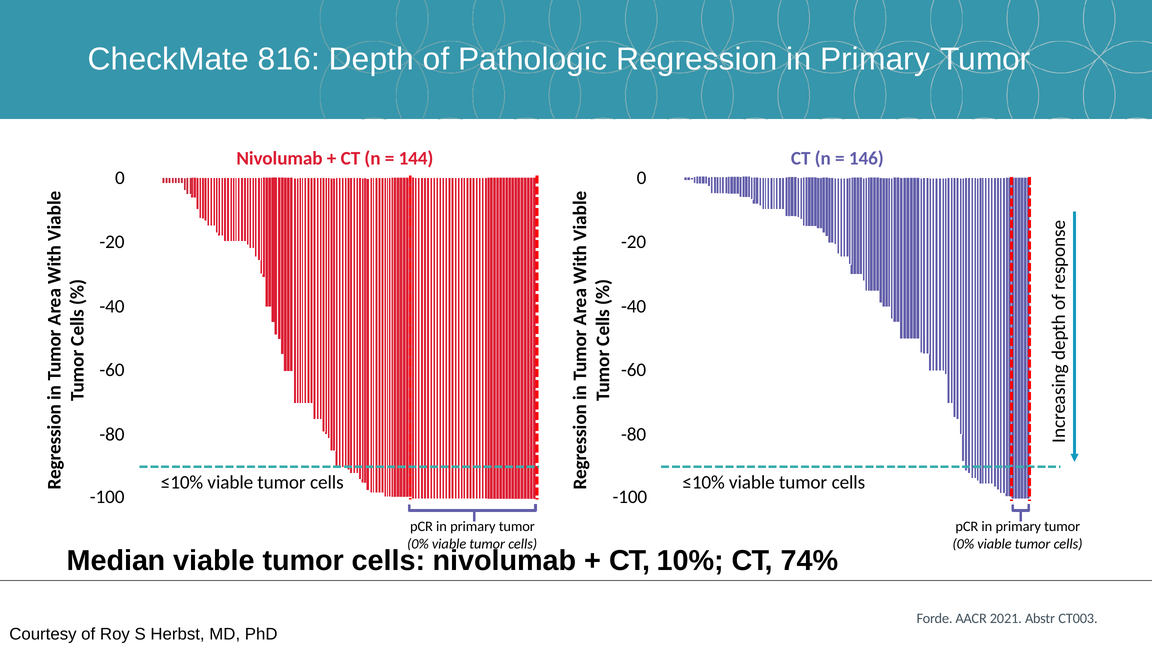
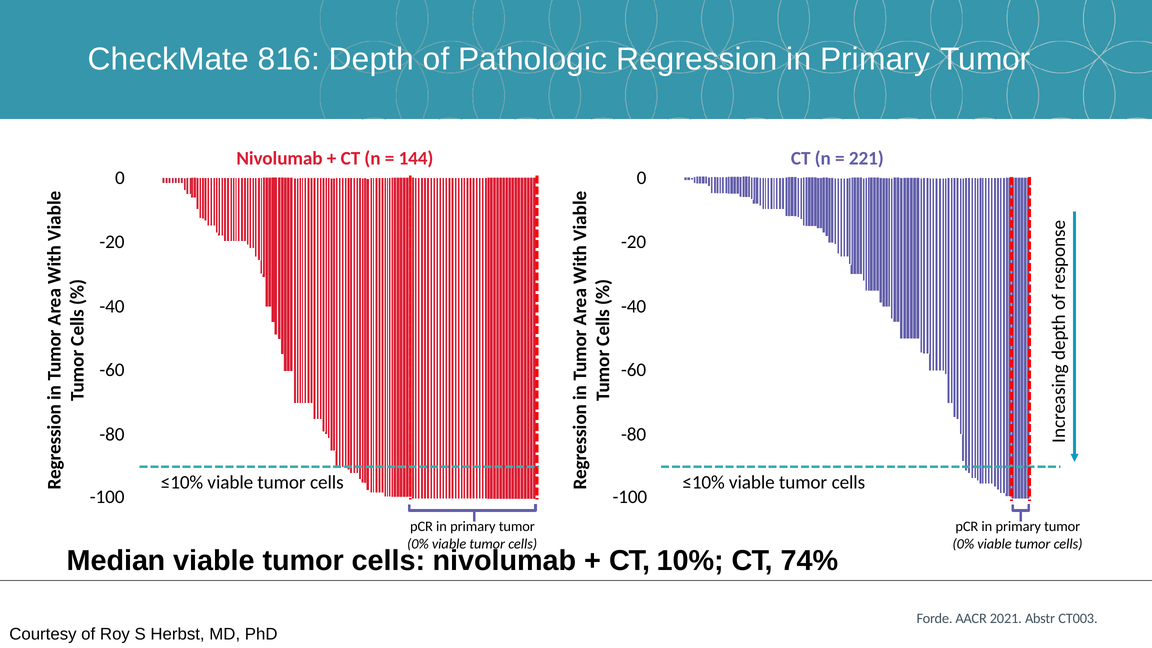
146: 146 -> 221 (866, 159)
